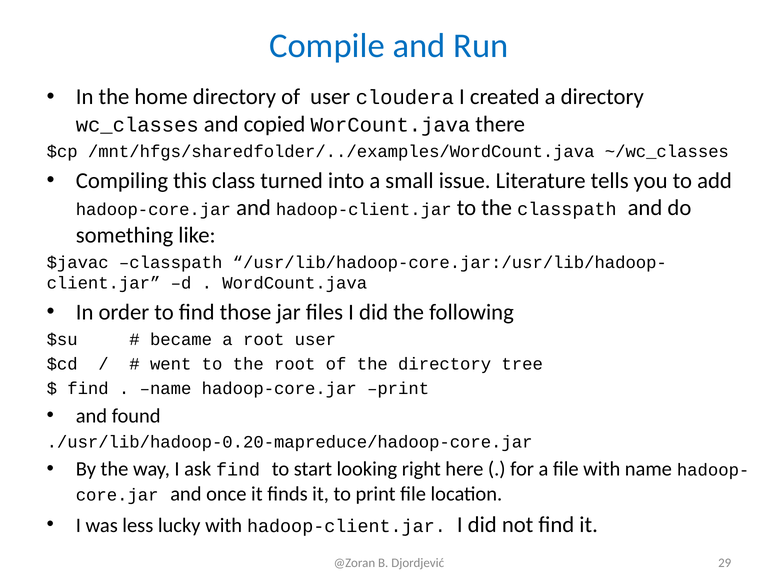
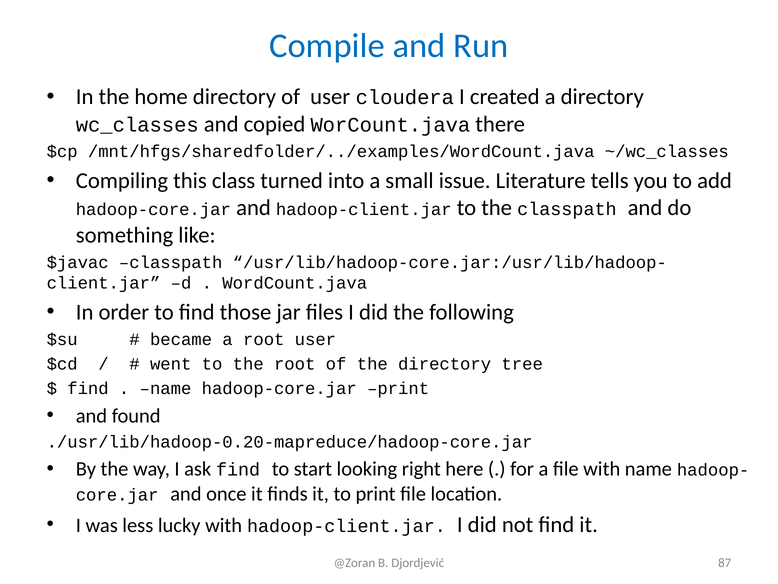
29: 29 -> 87 (725, 562)
